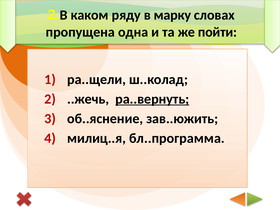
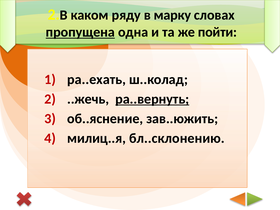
пропущена underline: none -> present (80, 32)
ра..щели: ра..щели -> ра..ехать (96, 79)
бл..программа: бл..программа -> бл..склонению (177, 138)
